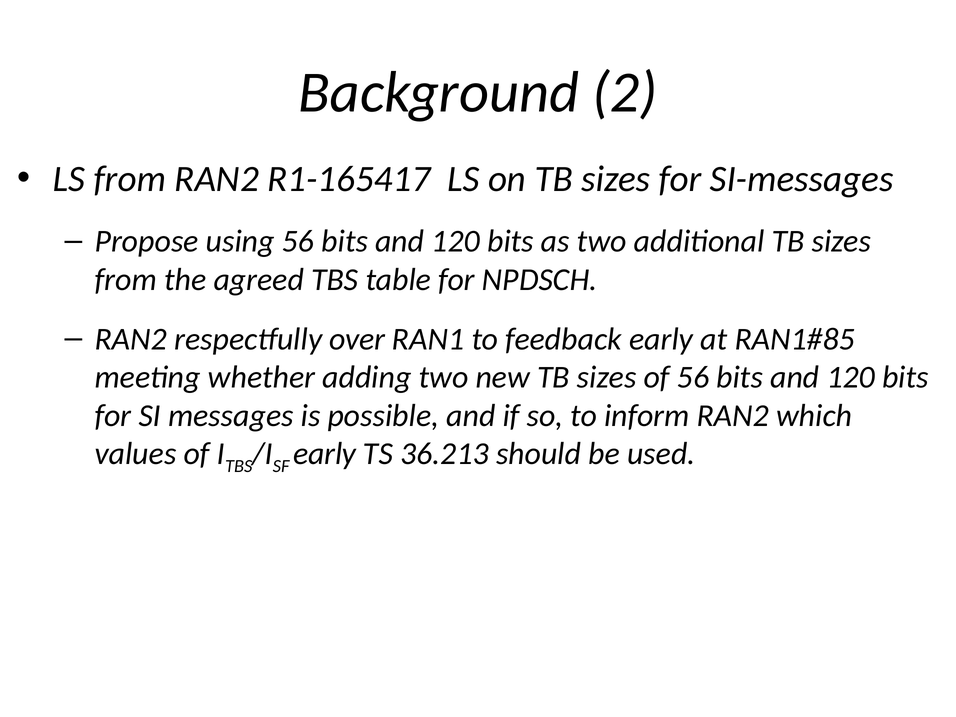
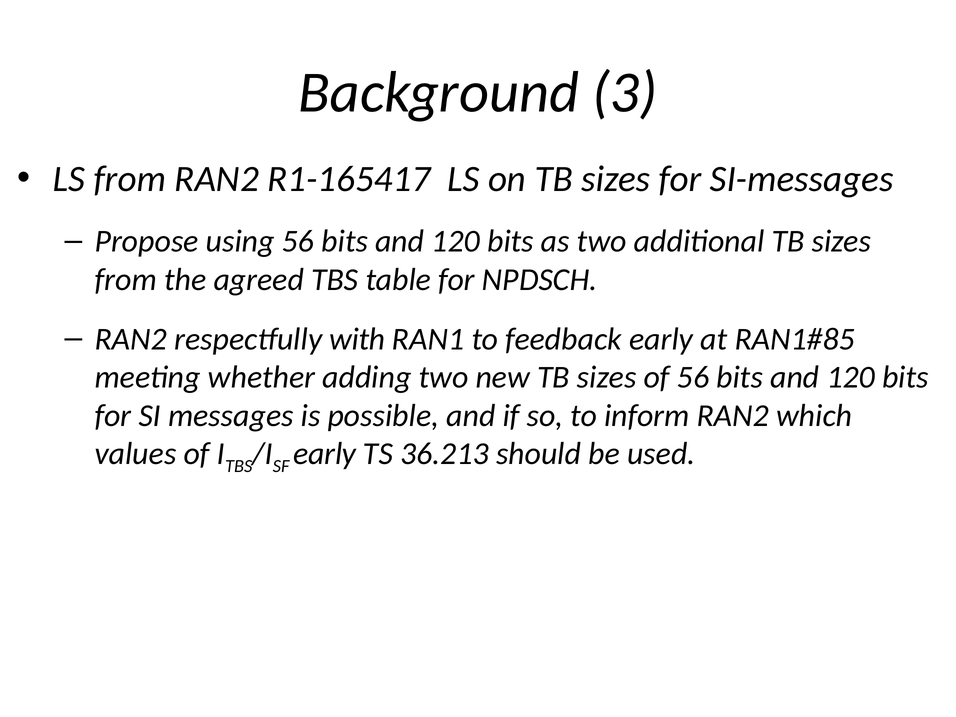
2: 2 -> 3 (625, 93)
over: over -> with (357, 339)
